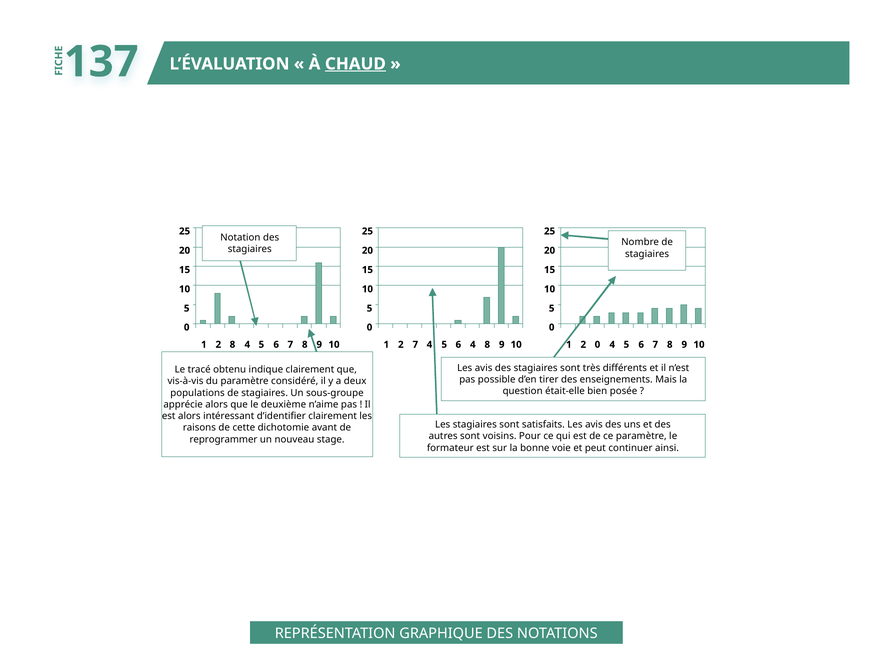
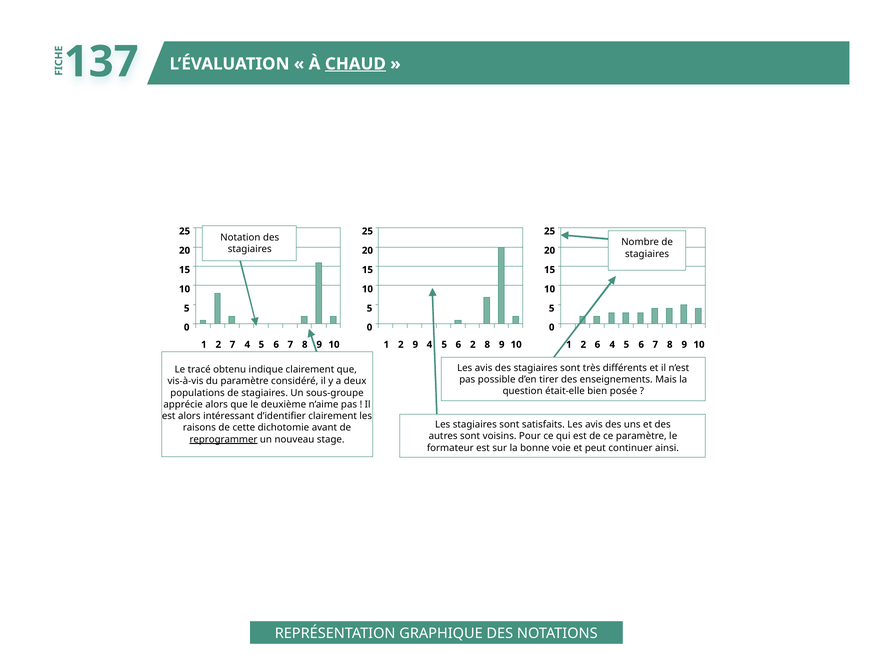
2 8: 8 -> 7 (232, 344)
2 7: 7 -> 9 (415, 344)
6 4: 4 -> 2 (473, 344)
2 0: 0 -> 6 (597, 344)
reprogrammer underline: none -> present (223, 439)
